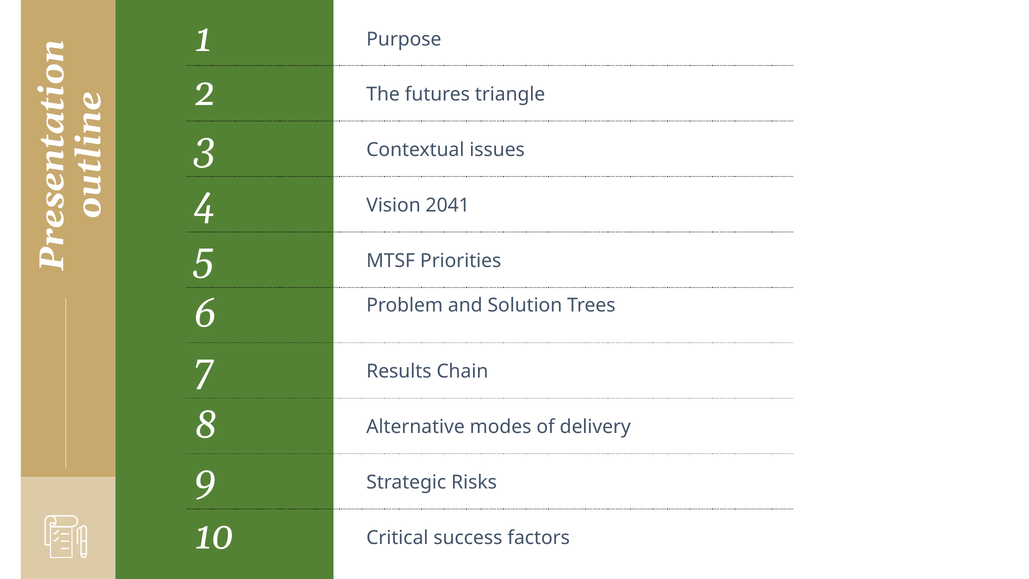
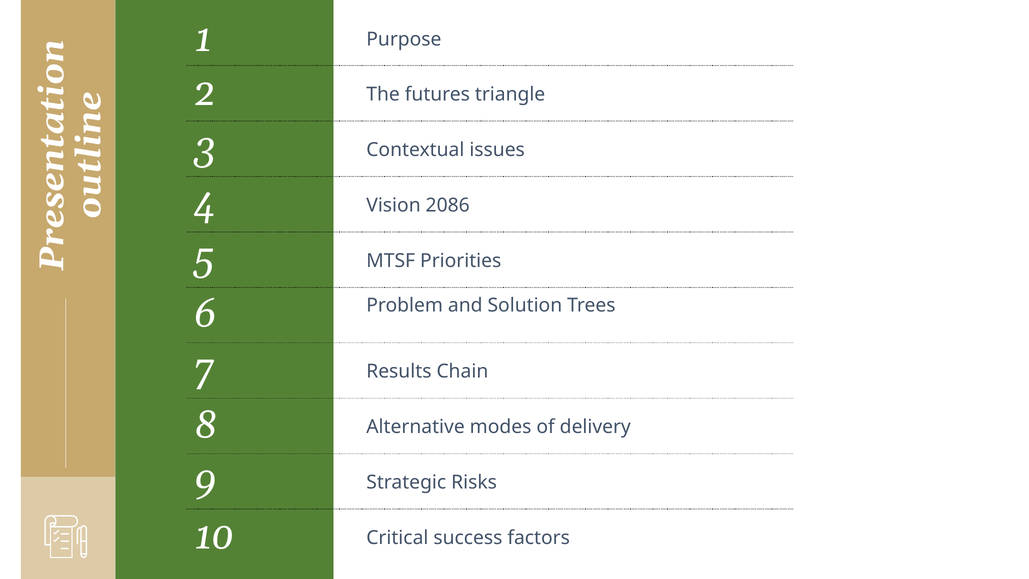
2041: 2041 -> 2086 (448, 205)
